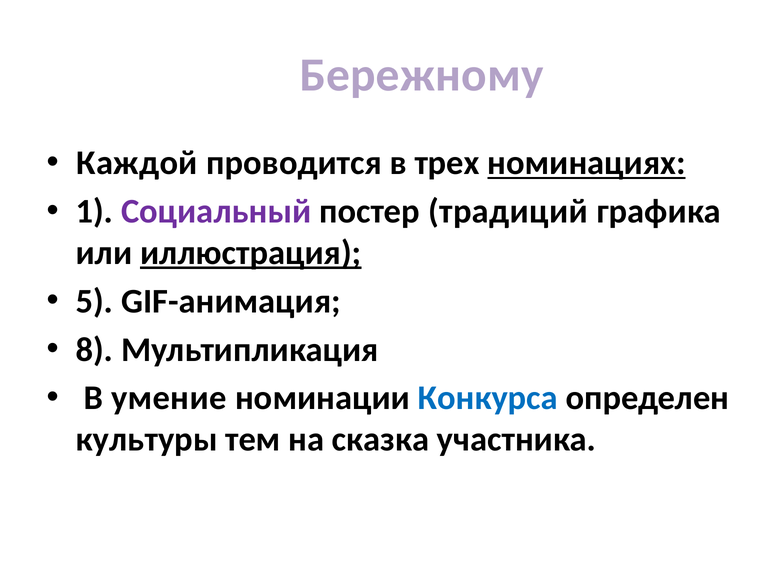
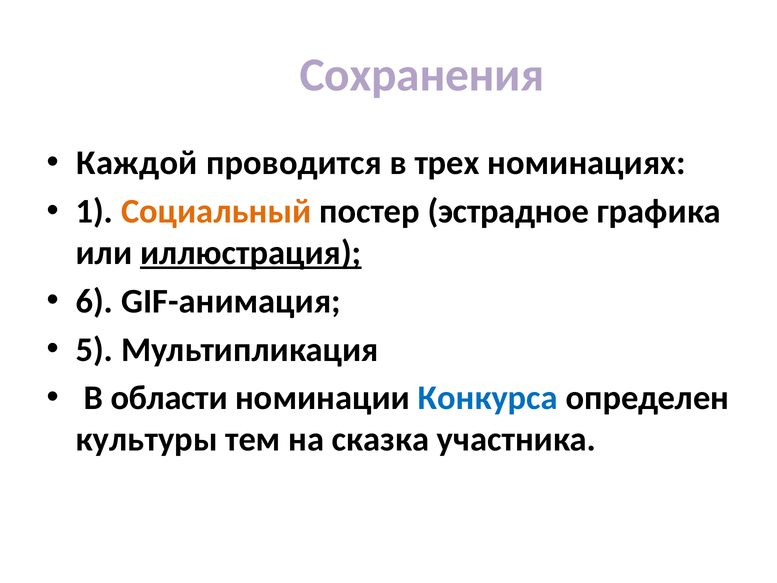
Бережному: Бережному -> Сохранения (422, 75)
номинациях underline: present -> none (587, 163)
Социальный colour: purple -> orange (216, 211)
традиций: традиций -> эстрадное (508, 211)
5: 5 -> 6 (94, 301)
8: 8 -> 5 (94, 350)
умение: умение -> области (169, 398)
